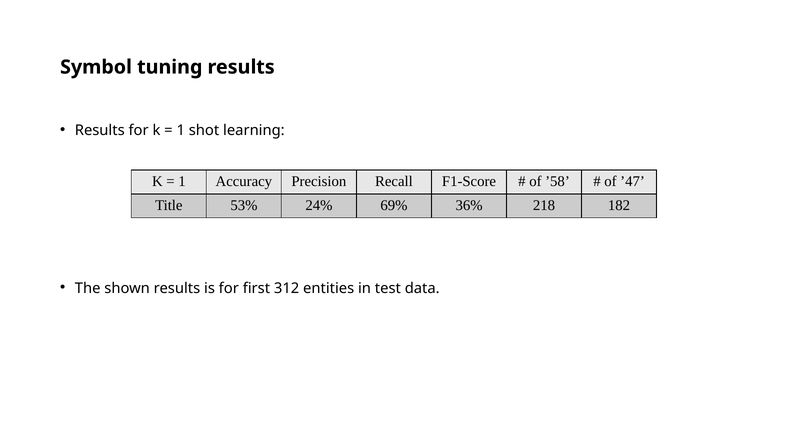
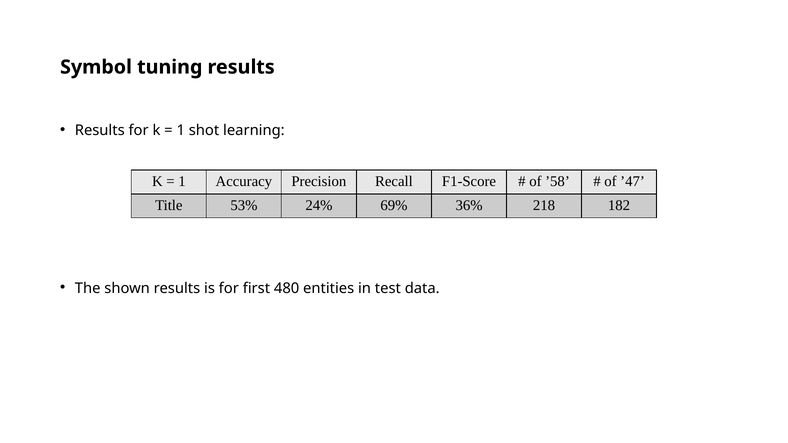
312: 312 -> 480 (287, 288)
